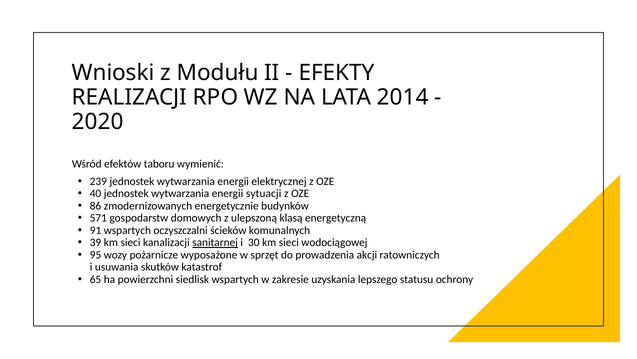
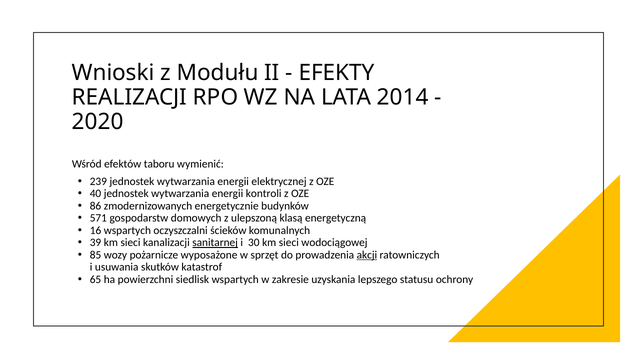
sytuacji: sytuacji -> kontroli (264, 193)
91: 91 -> 16 (96, 230)
95: 95 -> 85 (96, 254)
akcji underline: none -> present (367, 254)
